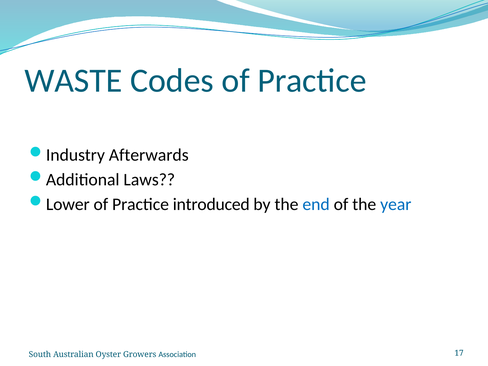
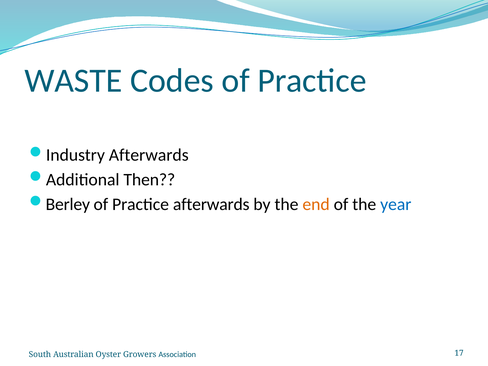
Laws: Laws -> Then (149, 180)
Lower: Lower -> Berley (68, 204)
Practice introduced: introduced -> afterwards (211, 204)
end colour: blue -> orange (316, 204)
